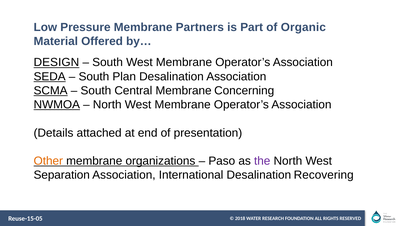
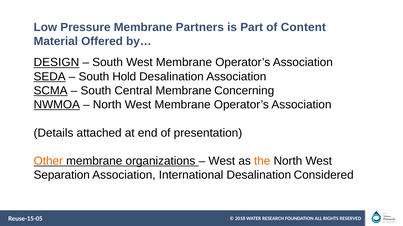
Organic: Organic -> Content (303, 27)
Plan: Plan -> Hold (124, 77)
Paso: Paso -> West (222, 161)
the colour: purple -> orange (262, 161)
Recovering: Recovering -> Considered (324, 176)
